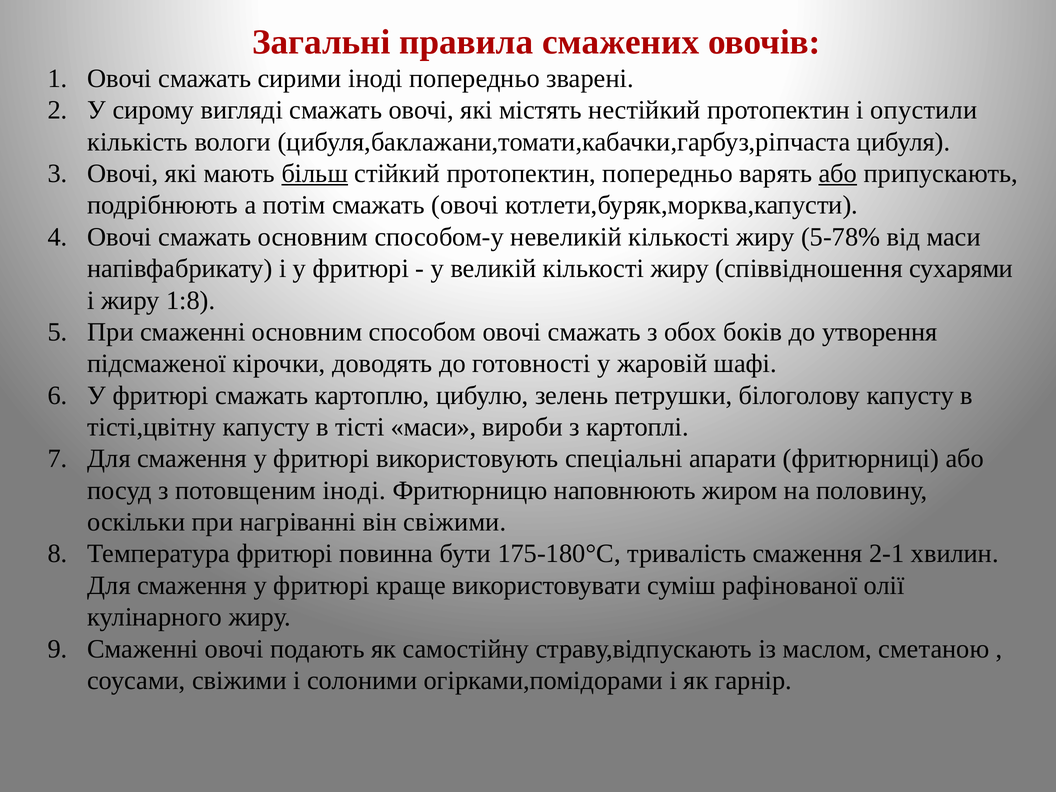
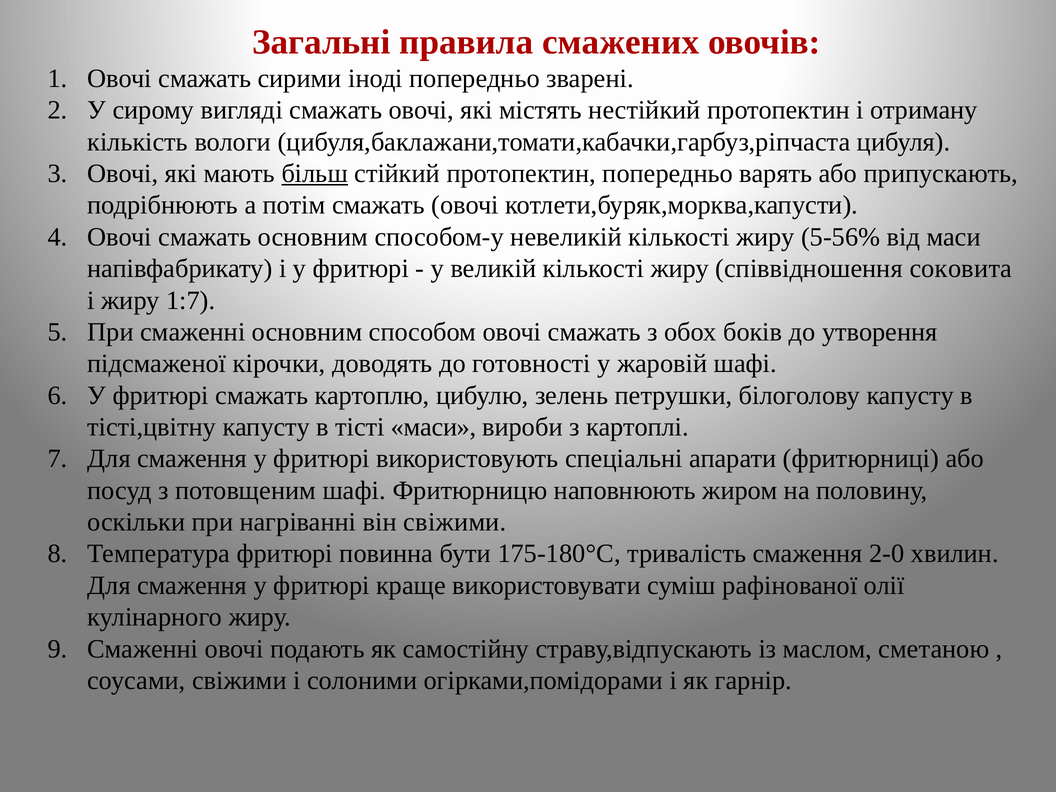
опустили: опустили -> отриману (924, 110)
або underline: present -> none (838, 174)
5-78%: 5-78% -> 5-56% (841, 237)
сухарями: сухарями -> соковита (961, 269)
1:8: 1:8 -> 1:7 (191, 300)
потовщеним іноді: іноді -> шафі (354, 490)
2-1: 2-1 -> 2-0 (887, 554)
